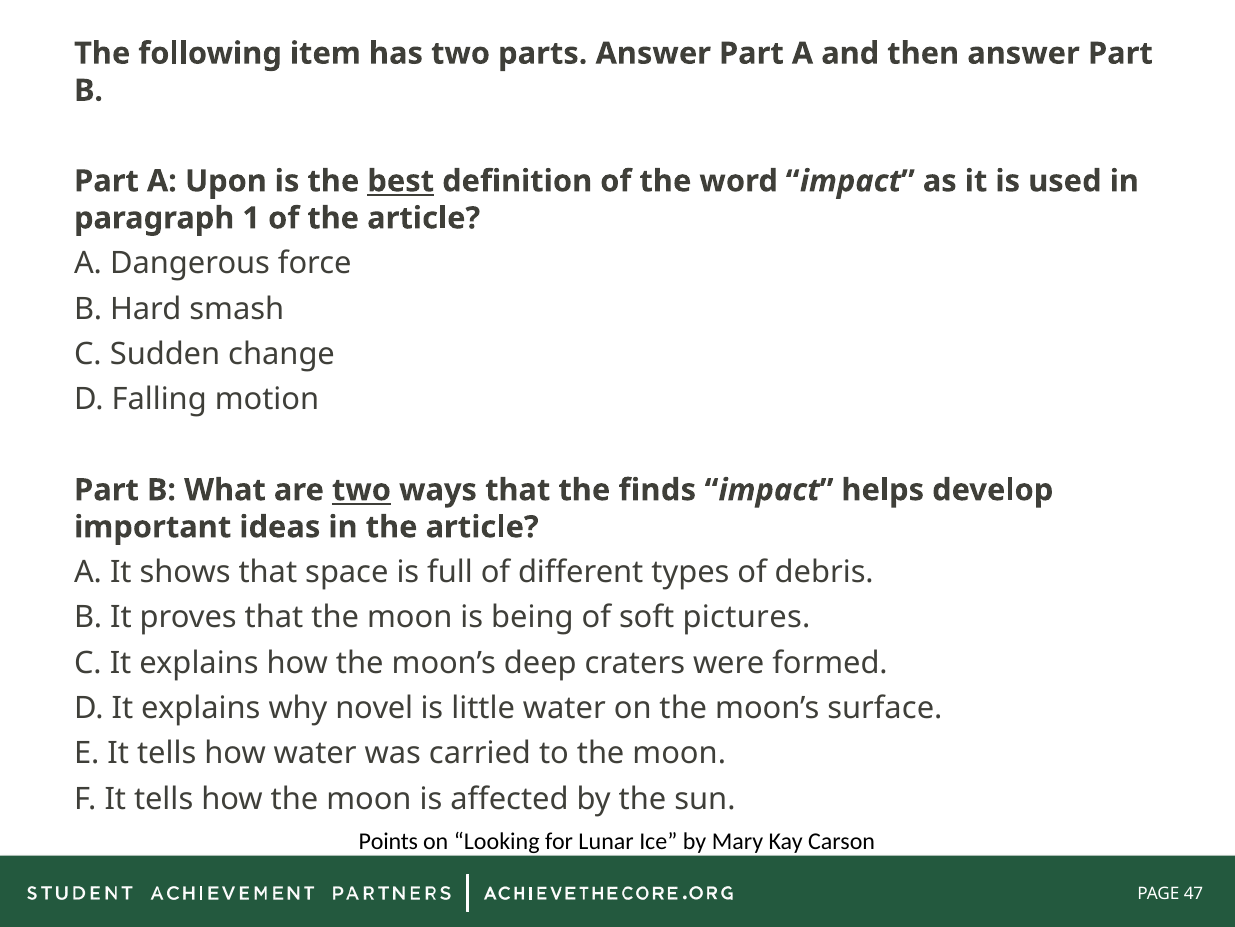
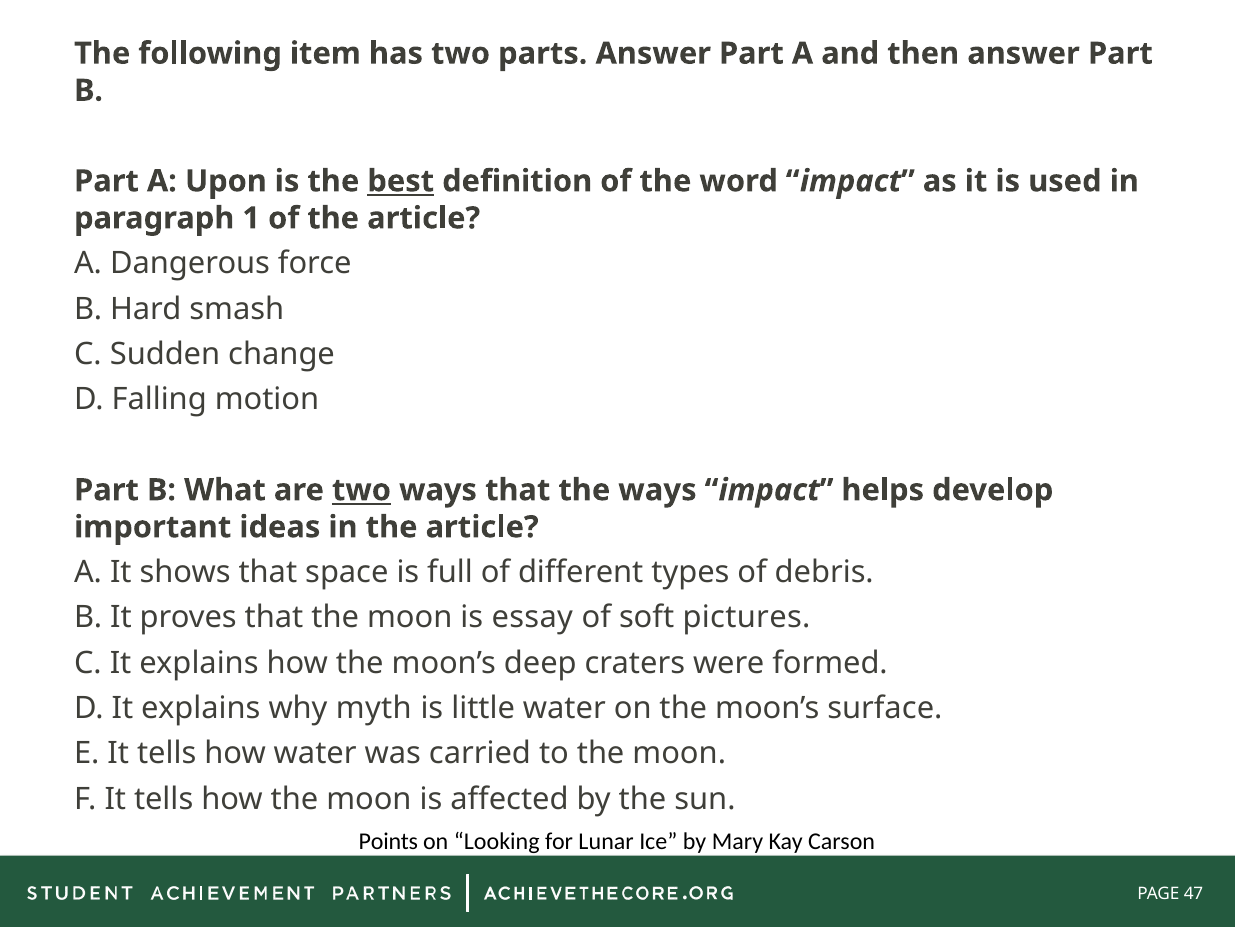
the finds: finds -> ways (657, 490)
being: being -> essay (532, 617)
novel: novel -> myth (374, 708)
